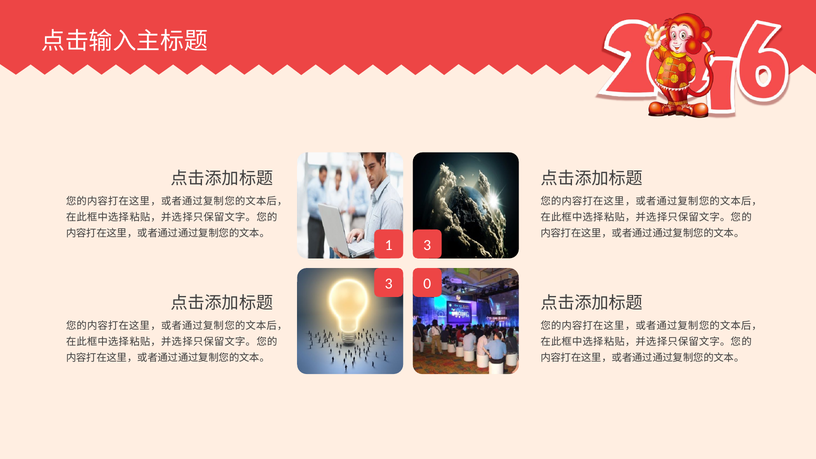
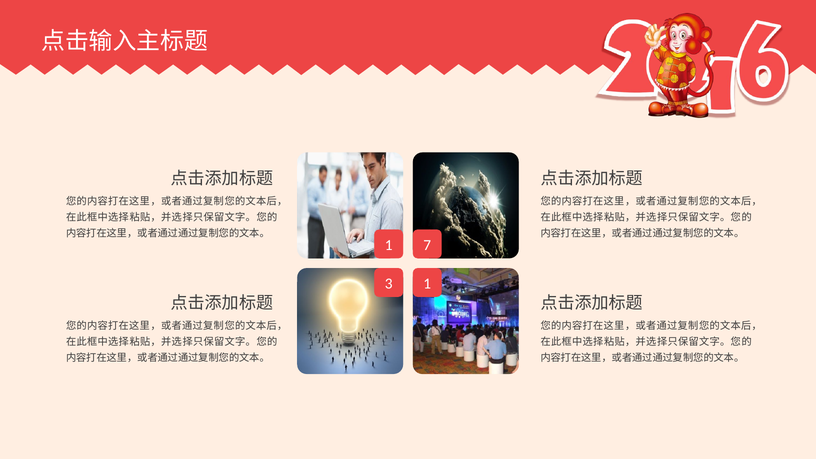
1 3: 3 -> 7 (427, 245)
3 0: 0 -> 1 (427, 284)
